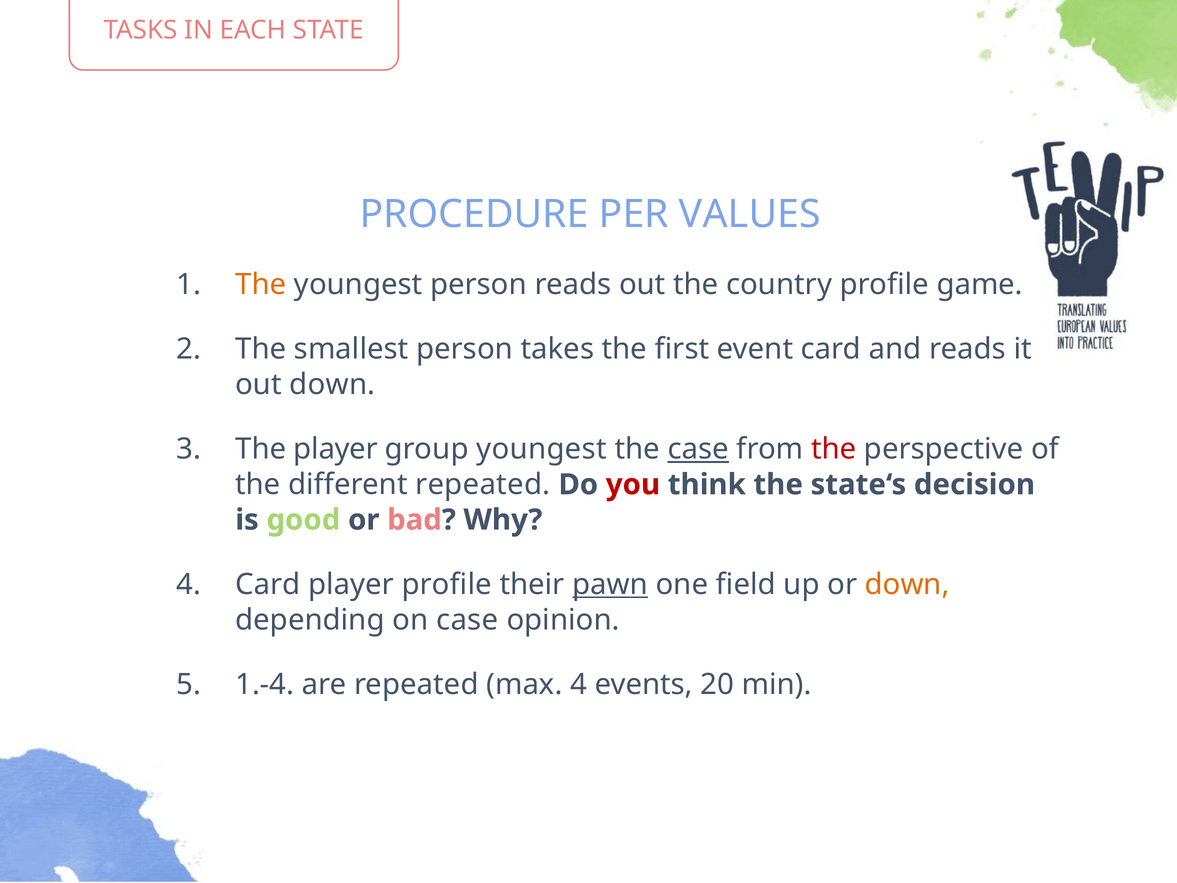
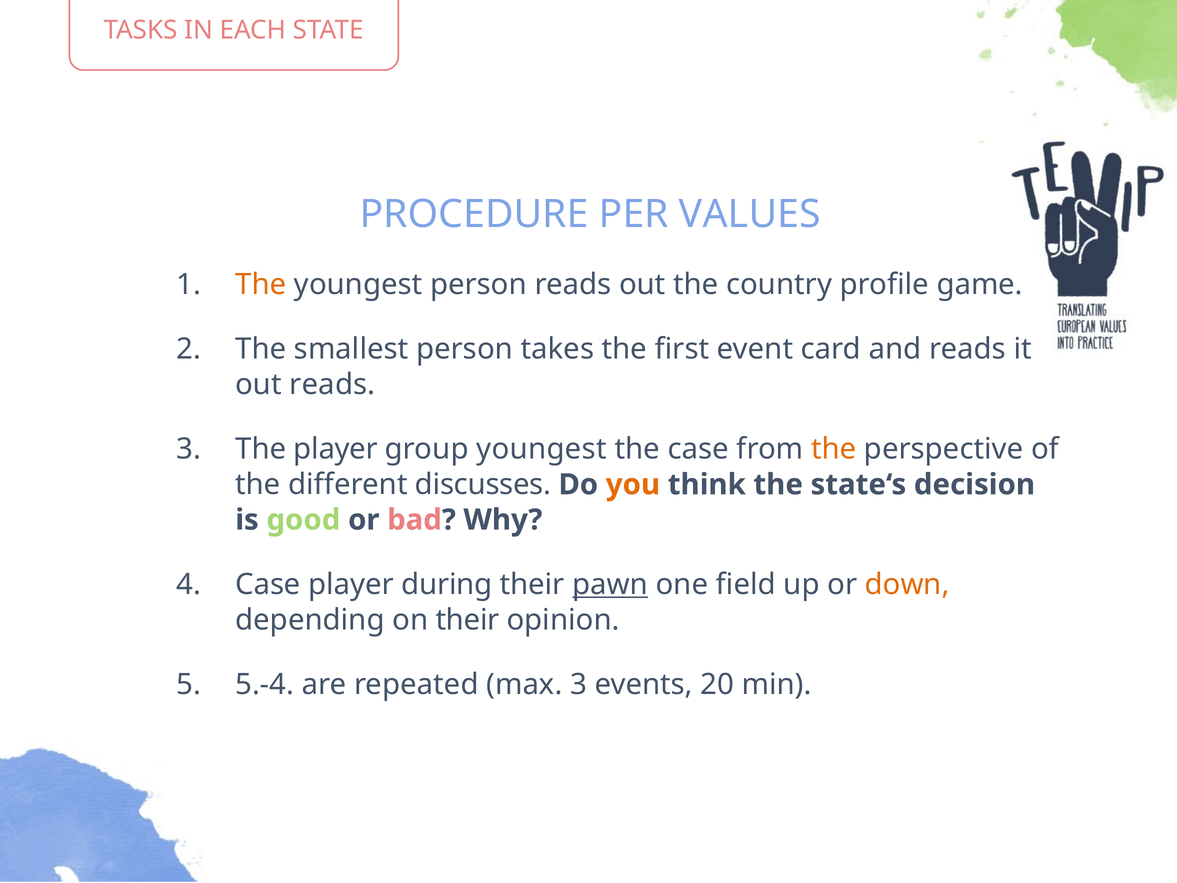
out down: down -> reads (332, 384)
case underline: present -> none (698, 449)
the colour: red -> orange (834, 449)
different repeated: repeated -> discusses (483, 484)
you colour: red -> orange (633, 484)
Card: Card -> Case (268, 584)
player profile: profile -> during (447, 584)
on case: case -> their (468, 620)
1.-4: 1.-4 -> 5.-4 (265, 685)
max 4: 4 -> 3 (579, 685)
